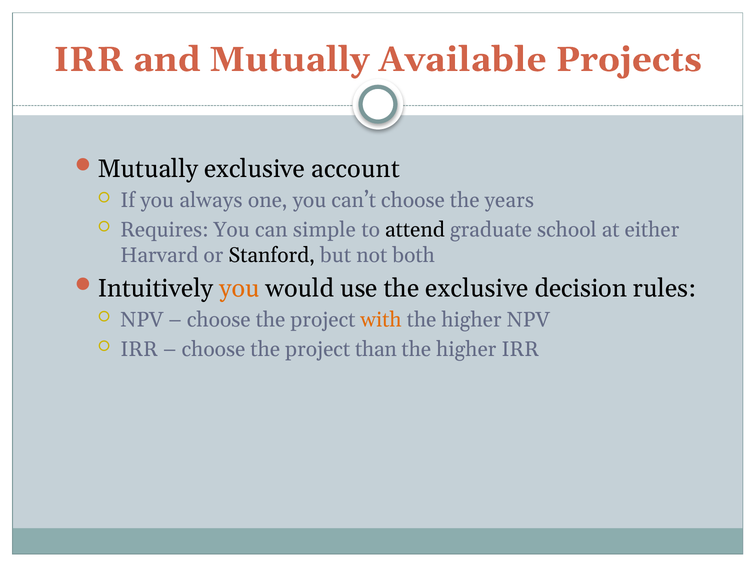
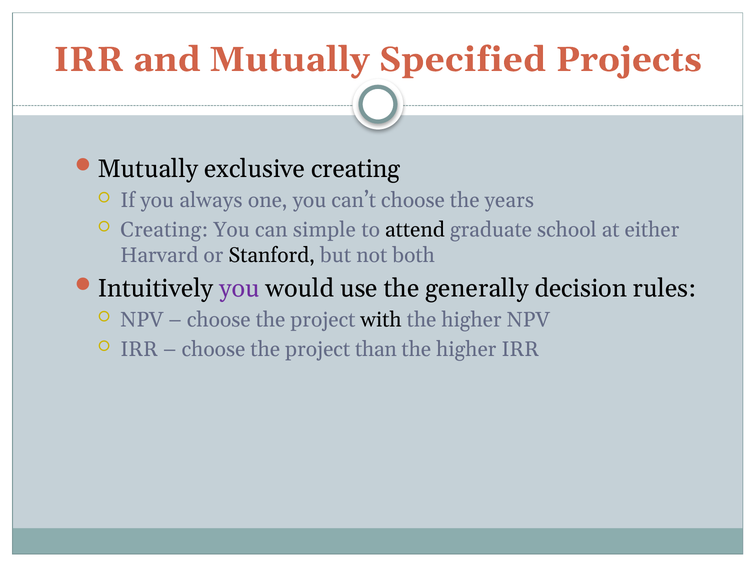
Available: Available -> Specified (462, 60)
exclusive account: account -> creating (356, 169)
Requires: Requires -> Creating (164, 230)
you colour: orange -> purple (239, 288)
the exclusive: exclusive -> generally (477, 288)
with colour: orange -> black (381, 320)
